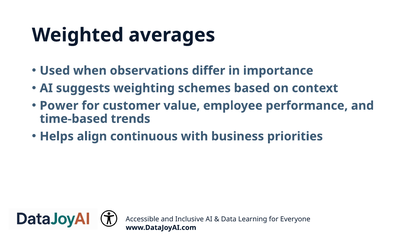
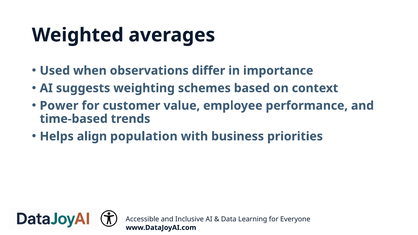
continuous: continuous -> population (144, 136)
